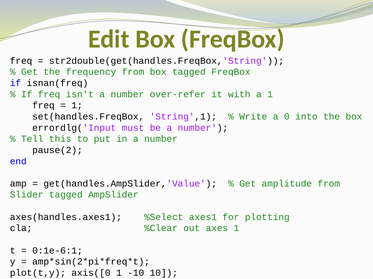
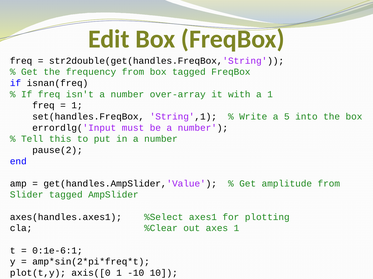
over-refer: over-refer -> over-array (178, 94)
0: 0 -> 5 (287, 117)
